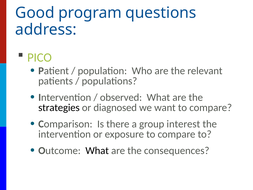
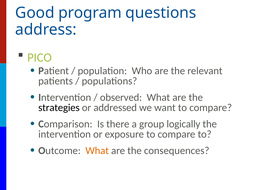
diagnosed: diagnosed -> addressed (115, 107)
interest: interest -> logically (183, 124)
What colour: black -> orange (97, 150)
